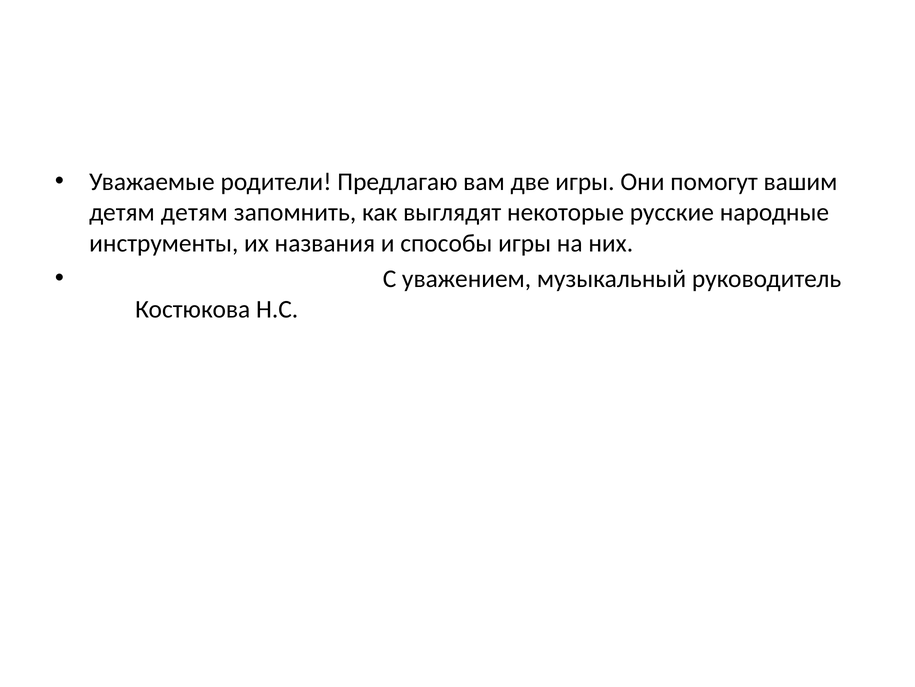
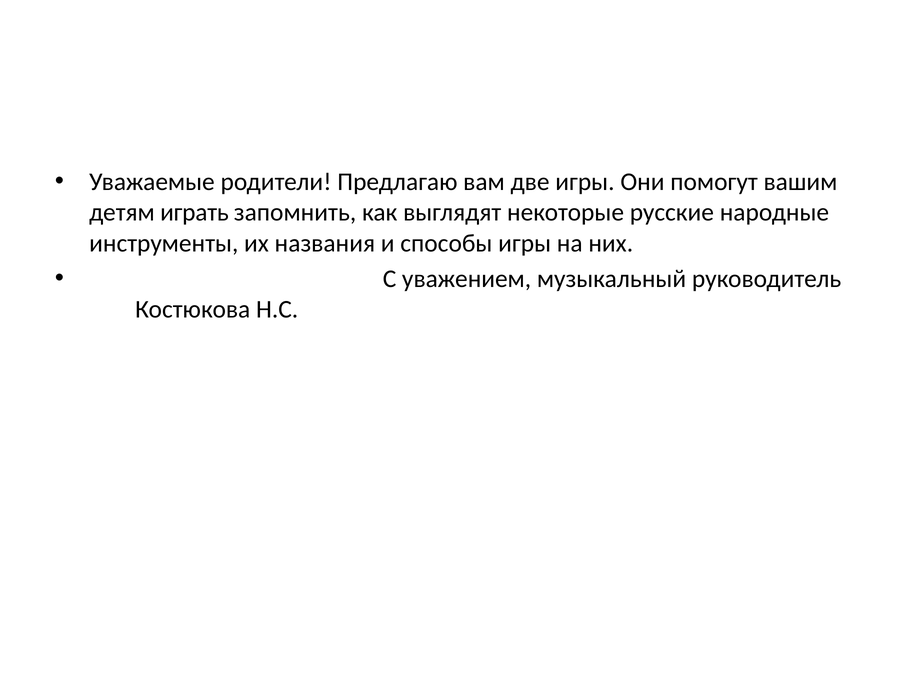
детям детям: детям -> играть (194, 212)
